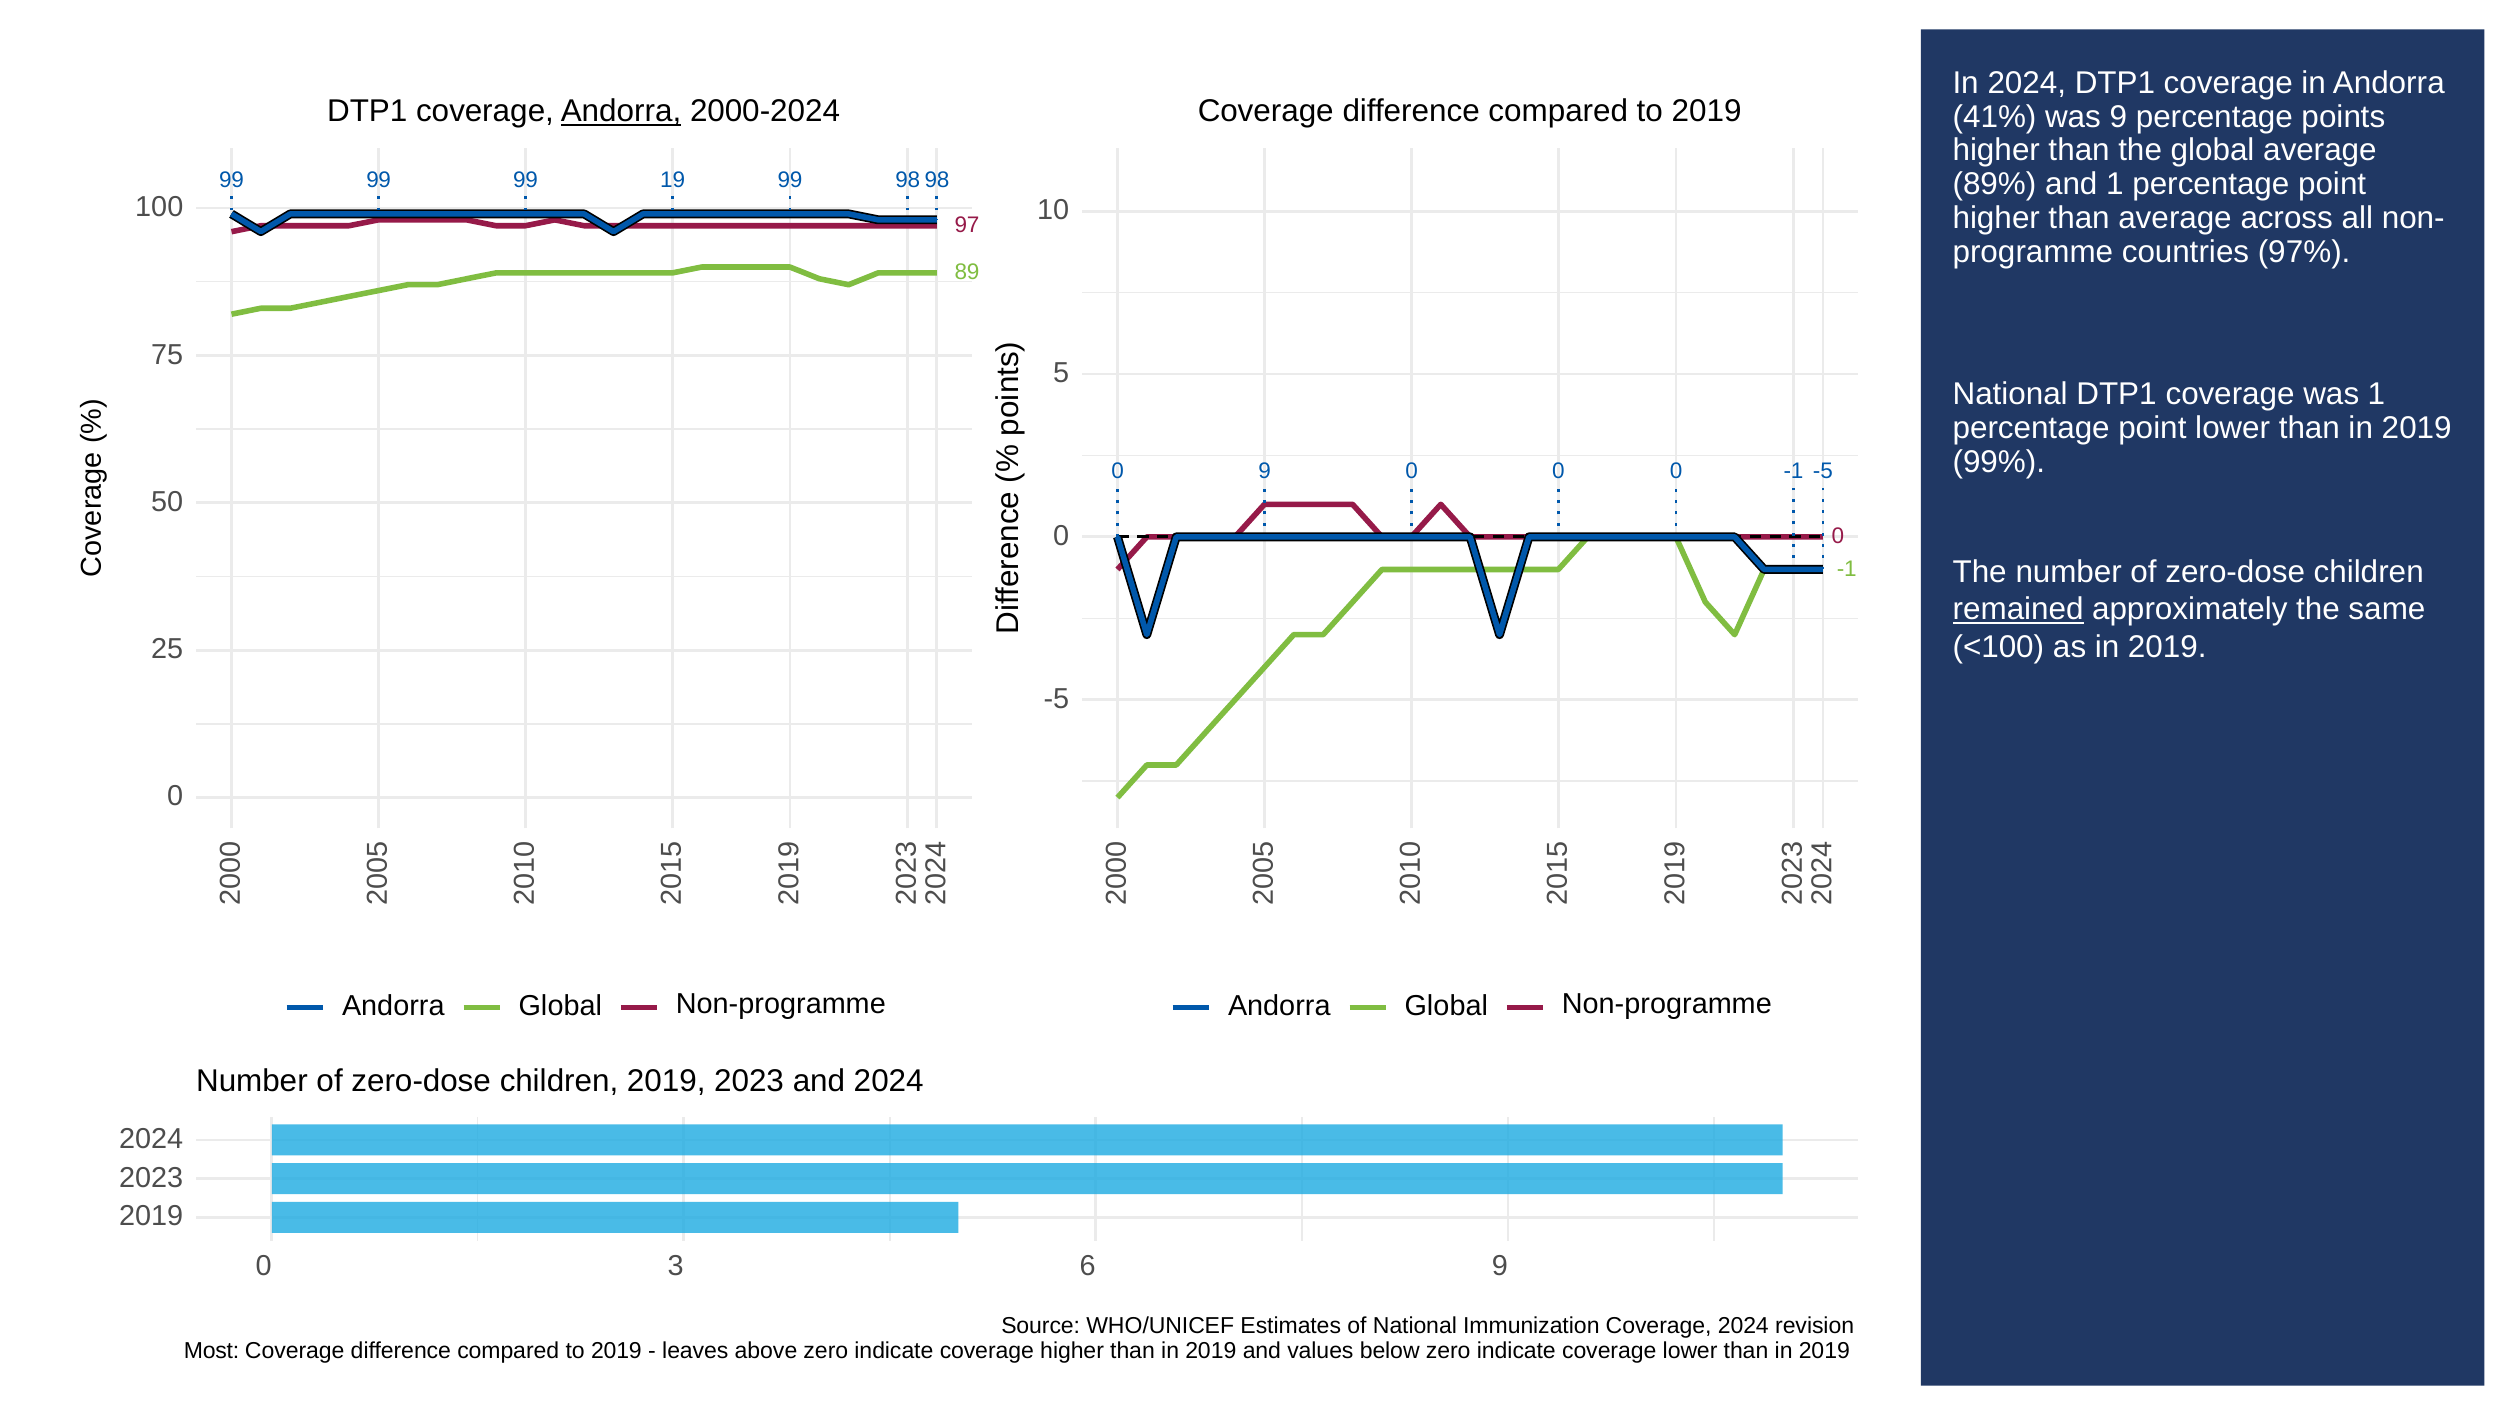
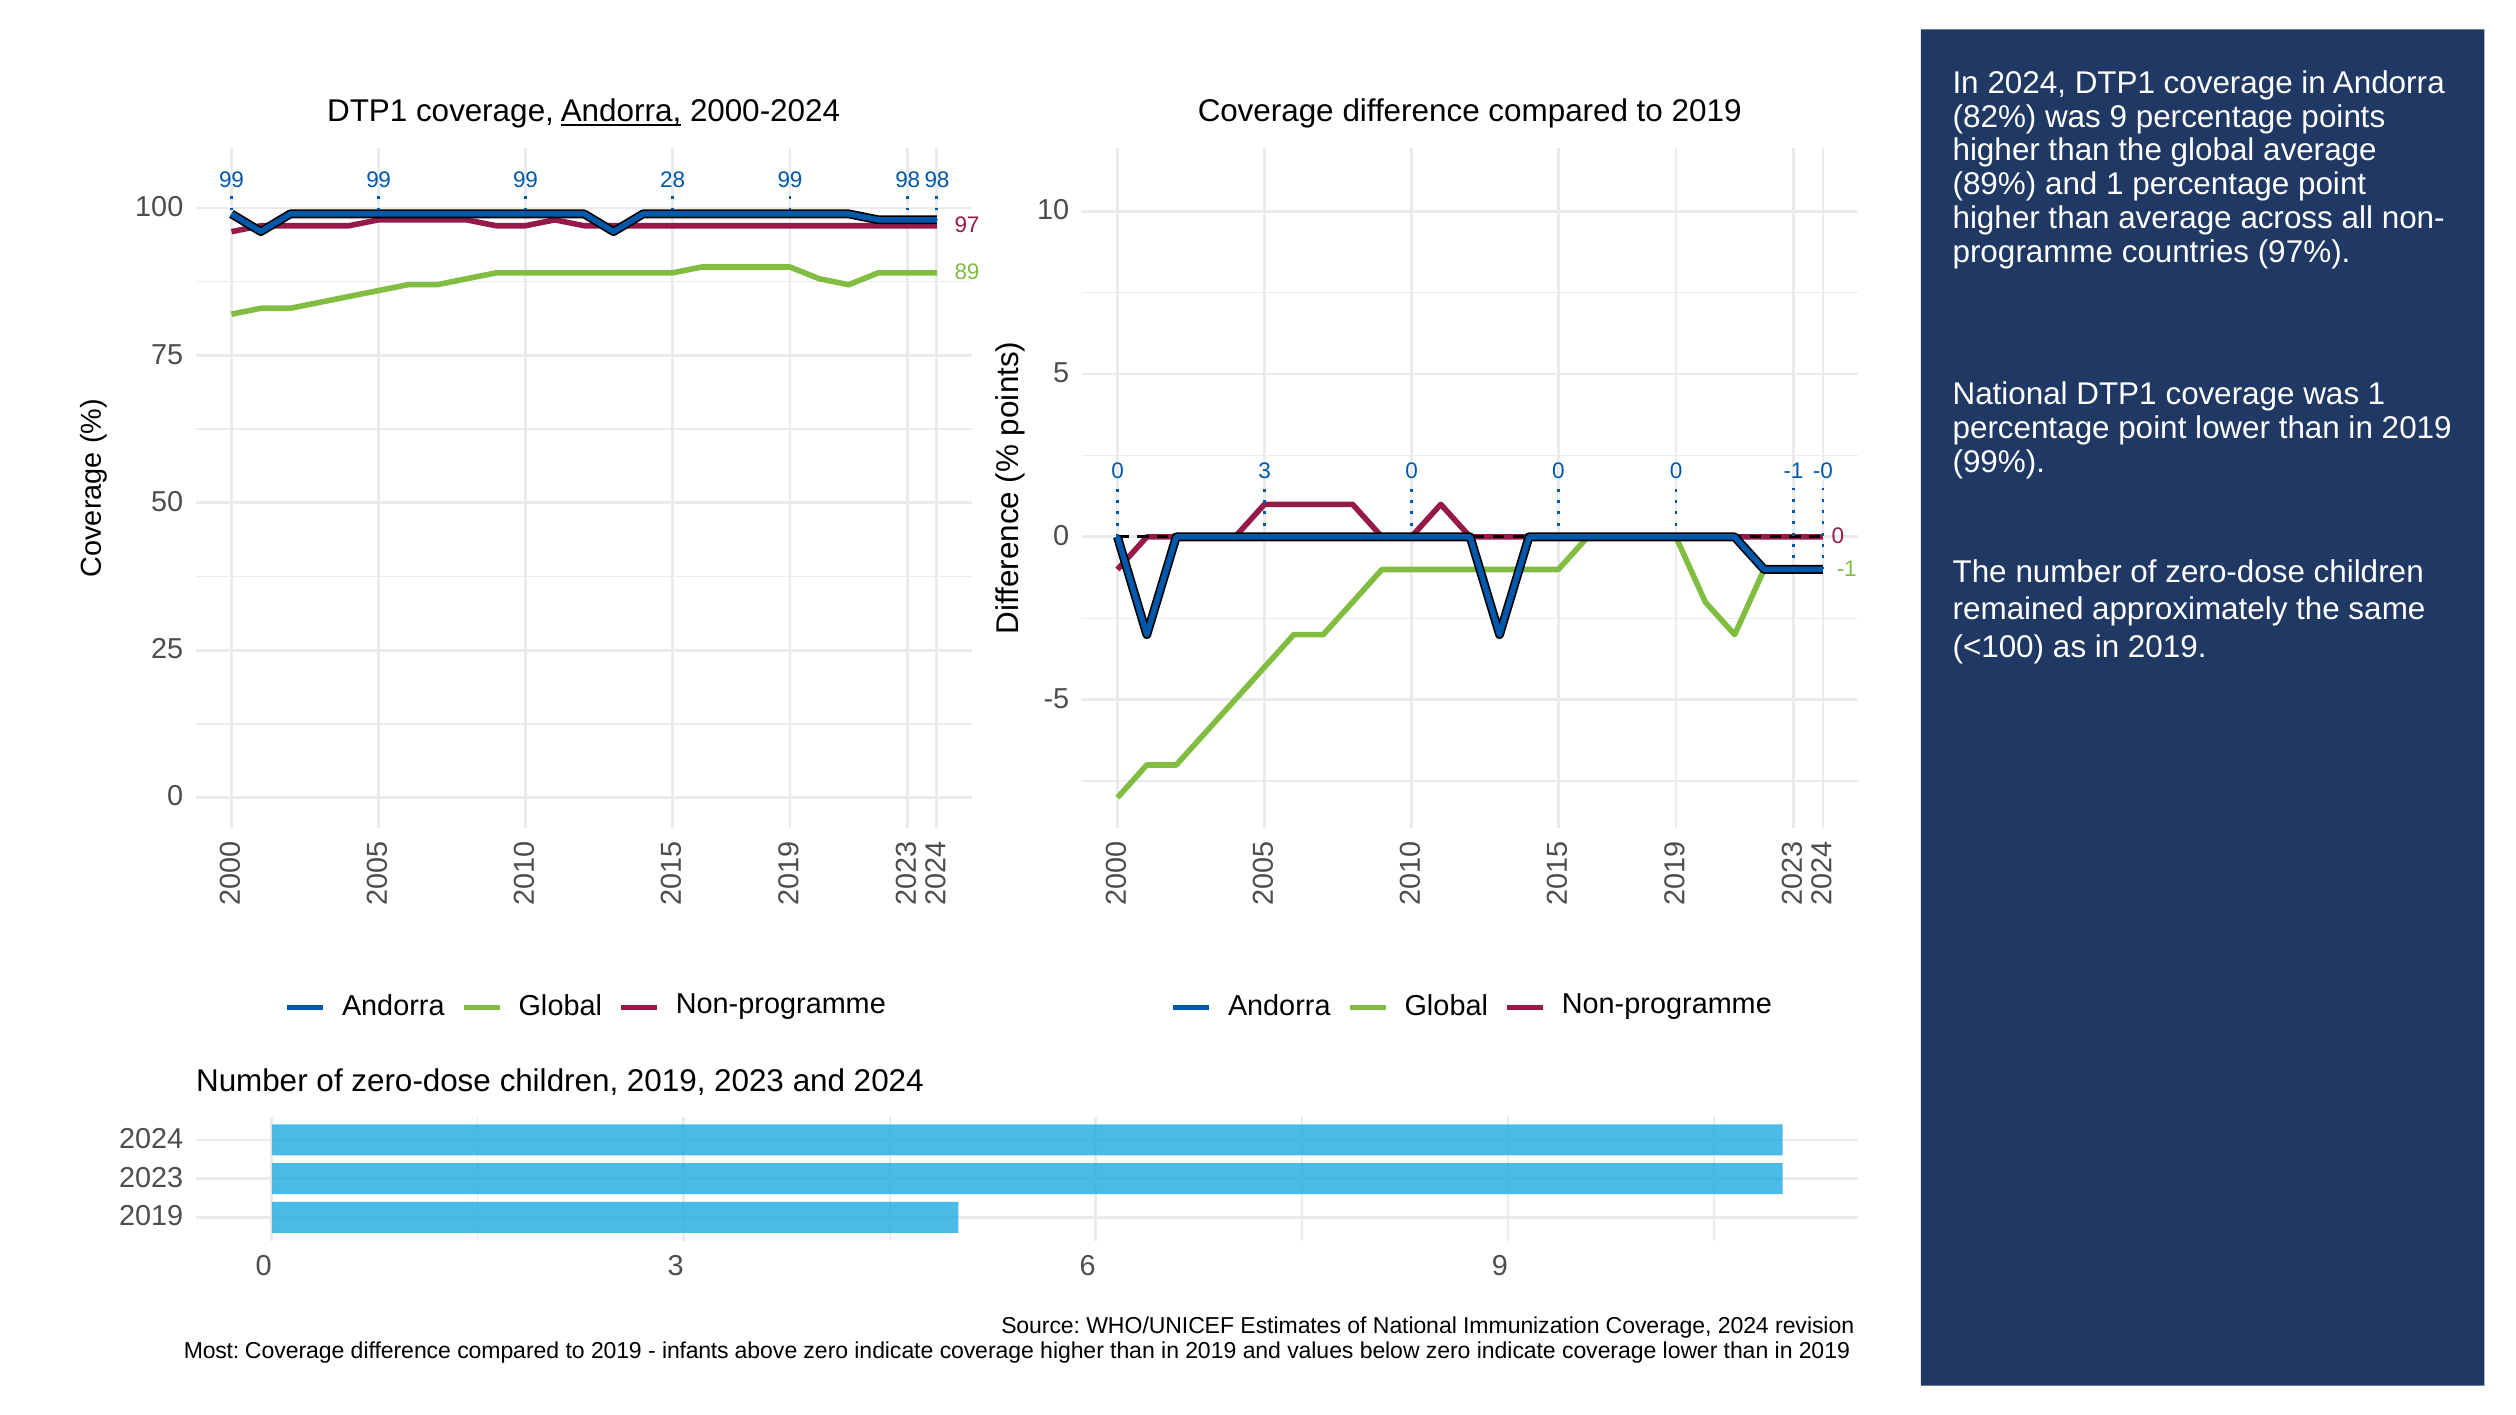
41%: 41% -> 82% (1995, 117)
19: 19 -> 28 (673, 180)
9: 9 -> 3 (1265, 471)
-1 -5: -5 -> -0 (1823, 471)
remained underline: present -> none (2018, 610)
leaves: leaves -> infants (695, 1351)
